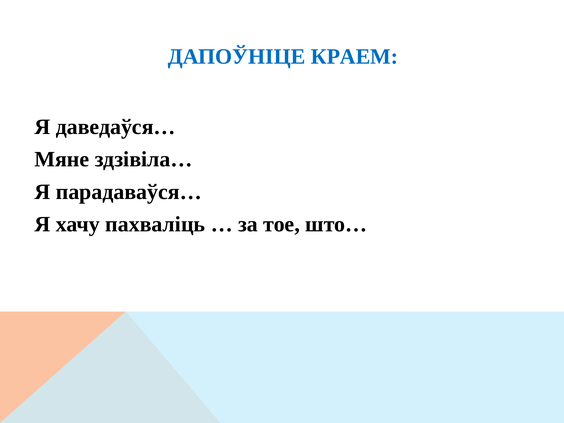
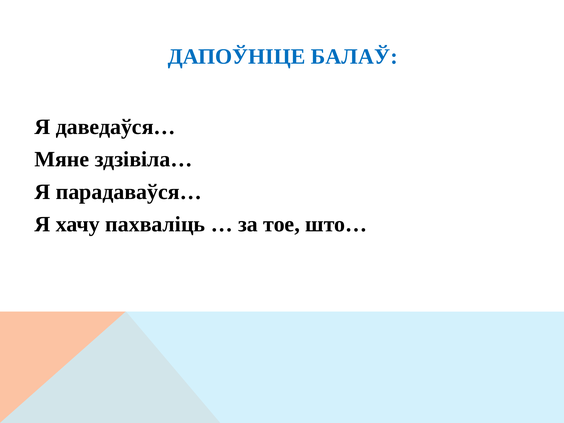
КРАЕМ: КРАЕМ -> БАЛАЎ (354, 57)
